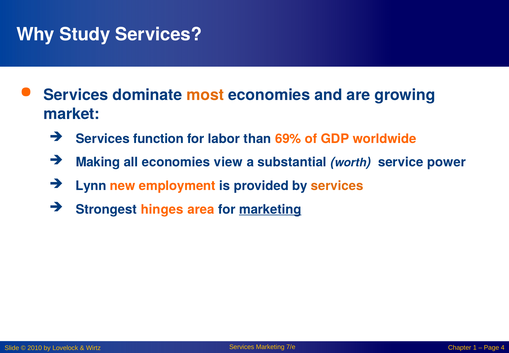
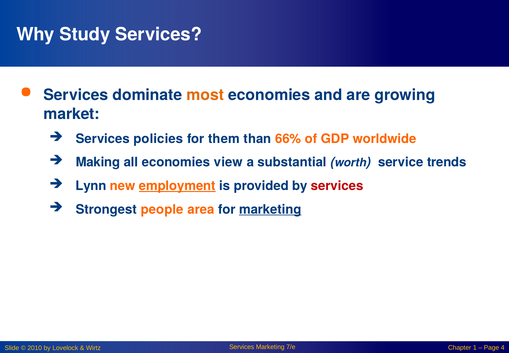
function: function -> policies (158, 139)
labor: labor -> them (224, 139)
69%: 69% -> 66% (288, 139)
power: power -> trends (447, 162)
employment underline: none -> present (177, 186)
services colour: orange -> red (337, 186)
hinges: hinges -> people (162, 209)
